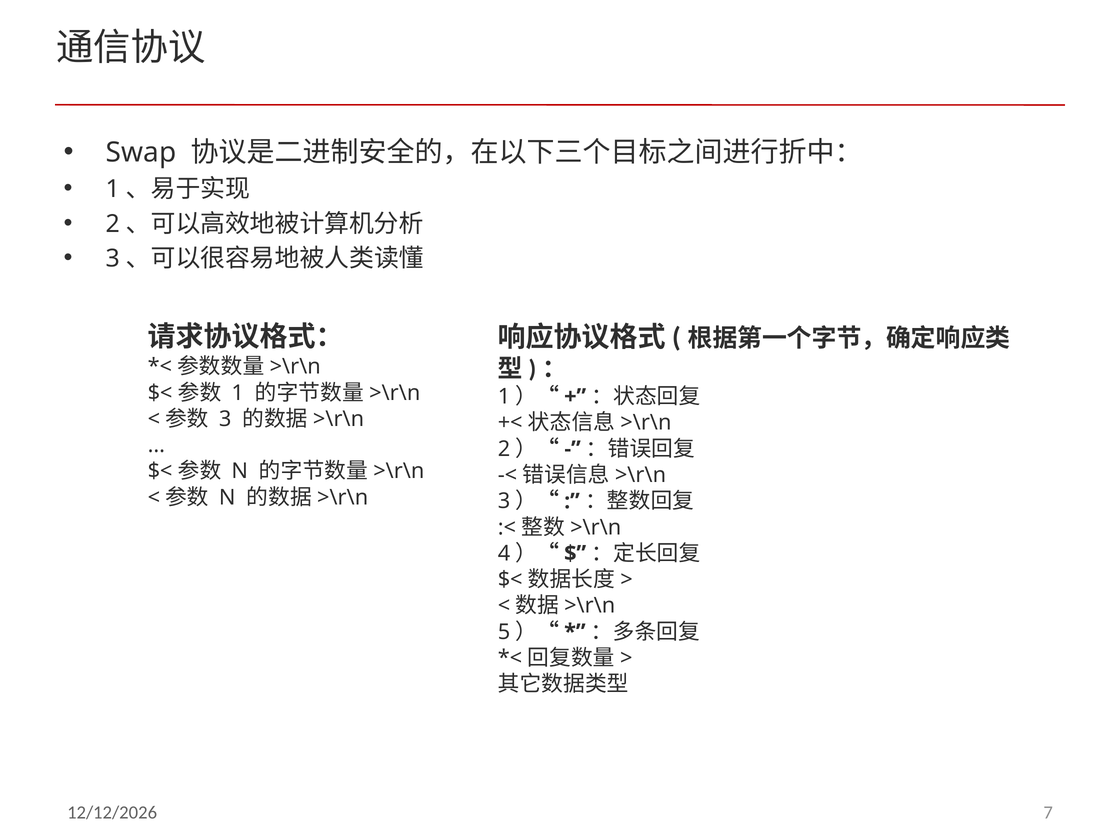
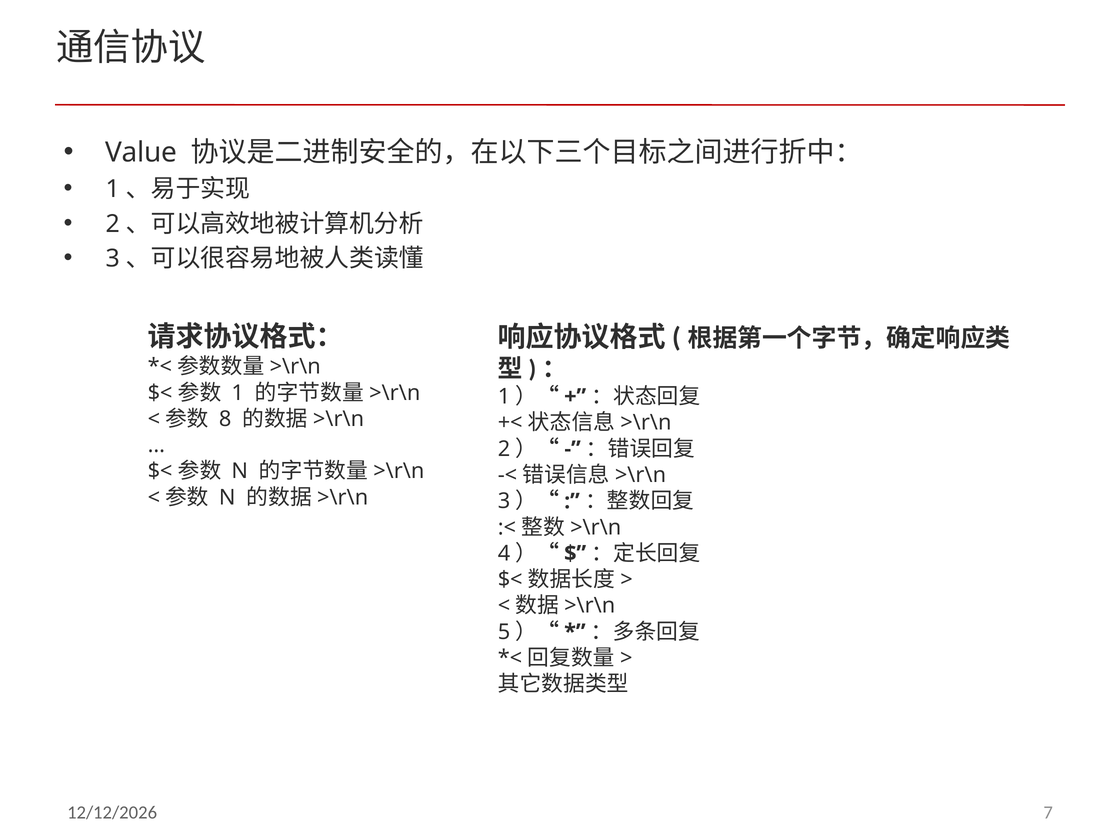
Swap: Swap -> Value (141, 153)
3: 3 -> 8 (225, 419)
